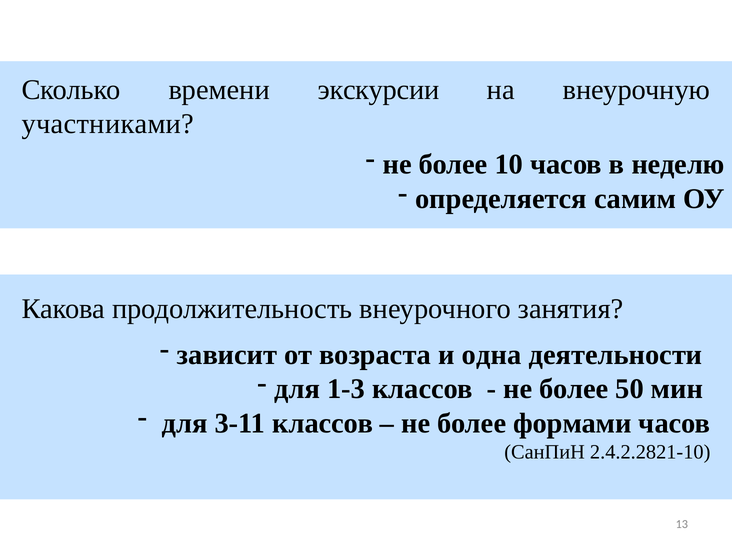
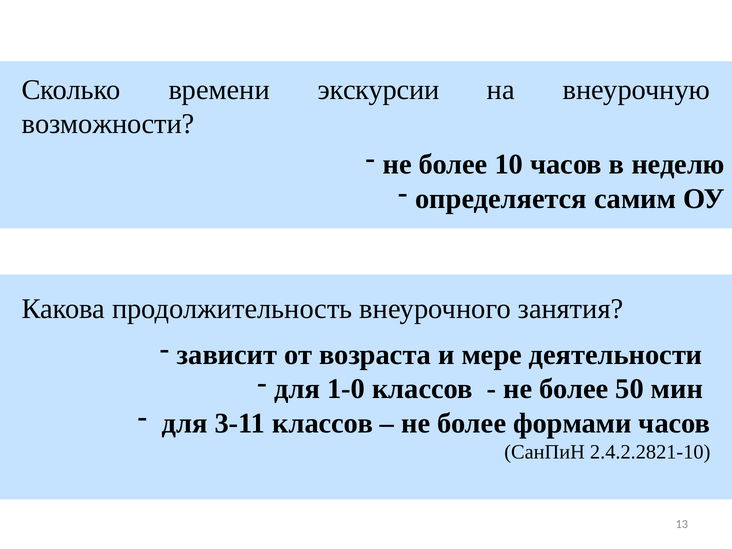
участниками: участниками -> возможности (108, 124)
одна: одна -> мере (492, 355)
1-3: 1-3 -> 1-0 (346, 389)
